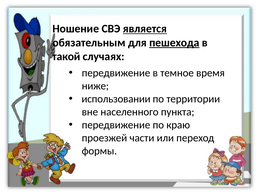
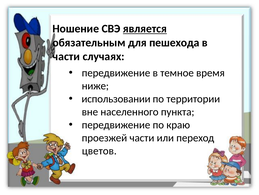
пешехода underline: present -> none (174, 42)
такой: такой -> части (66, 56)
формы: формы -> цветов (99, 150)
